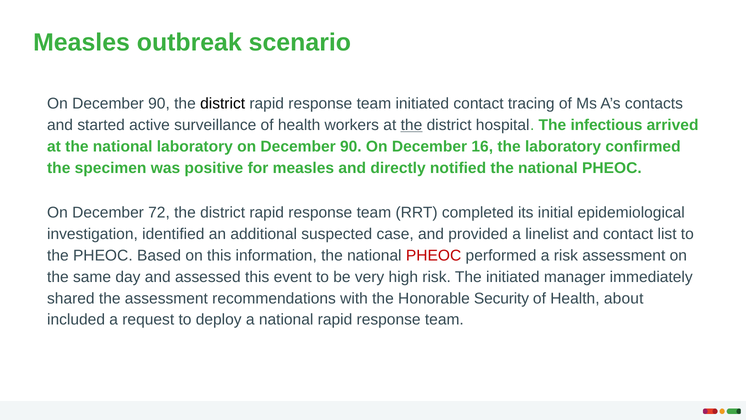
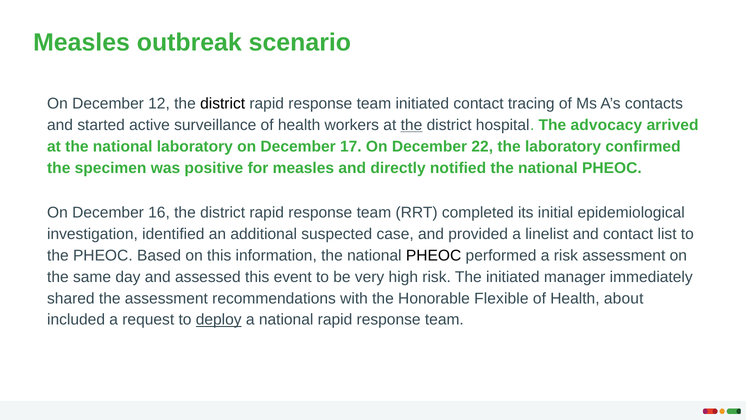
90: 90 -> 12 (159, 103)
infectious: infectious -> advocacy (606, 125)
laboratory on December 90: 90 -> 17 (351, 146)
16: 16 -> 22 (482, 146)
72: 72 -> 16 (159, 212)
PHEOC colour: red -> black (434, 255)
Security: Security -> Flexible (501, 298)
deploy underline: none -> present (219, 320)
